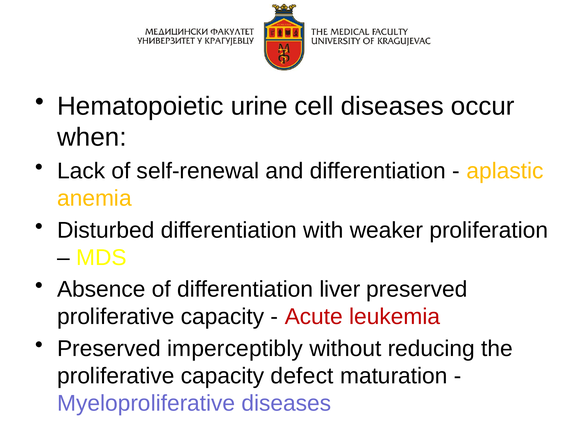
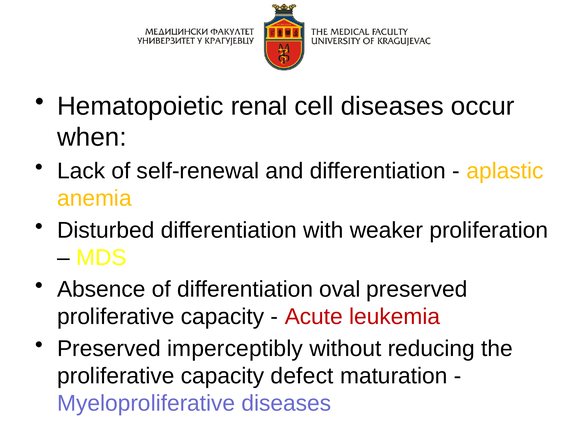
urine: urine -> renal (259, 106)
liver: liver -> oval (340, 290)
